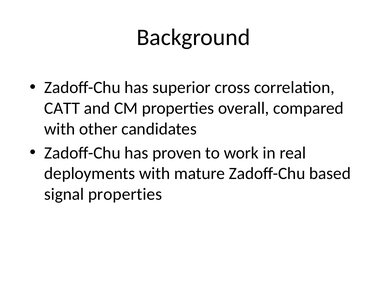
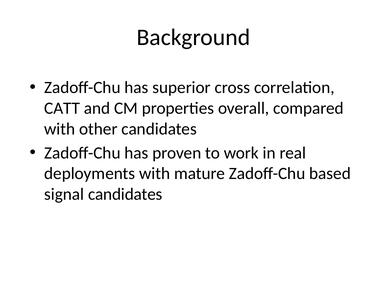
signal properties: properties -> candidates (125, 194)
